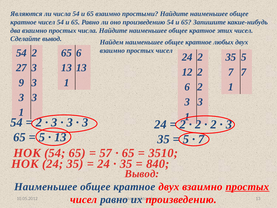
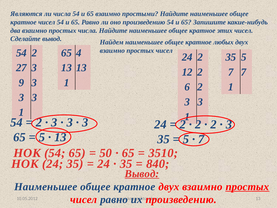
65 6: 6 -> 4 (79, 53)
57: 57 -> 50 (106, 153)
Вывод underline: none -> present (142, 174)
